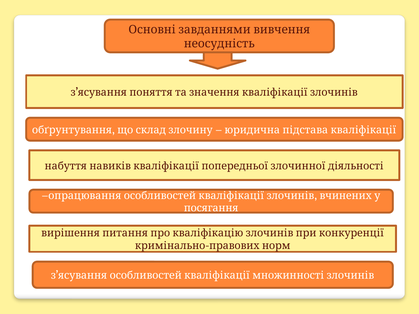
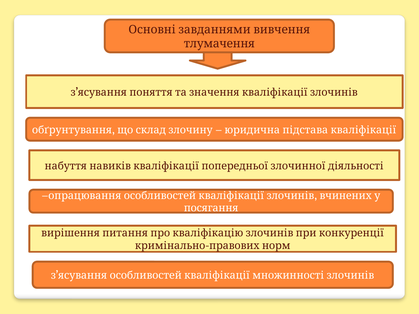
неосудність: неосудність -> тлумачення (219, 44)
